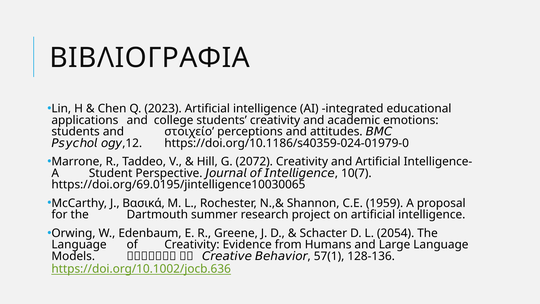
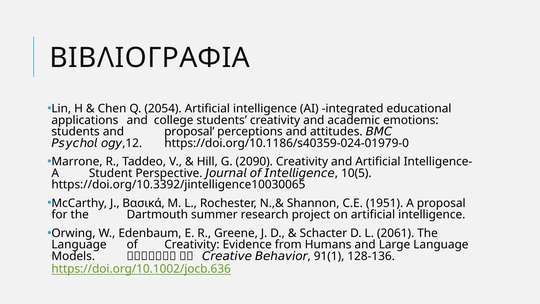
2023: 2023 -> 2054 (163, 109)
and στοιχείο: στοιχείο -> proposal (189, 132)
2072: 2072 -> 2090 (254, 162)
10(7: 10(7 -> 10(5 (356, 173)
https://doi.org/69.0195/jintelligence10030065: https://doi.org/69.0195/jintelligence10030065 -> https://doi.org/10.3392/jintelligence10030065 (178, 185)
1959: 1959 -> 1951 (385, 203)
2054: 2054 -> 2061 (396, 233)
57(1: 57(1 -> 91(1 (329, 256)
